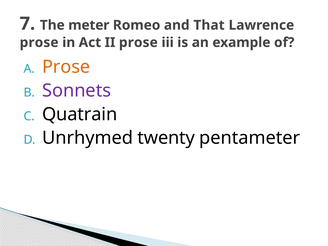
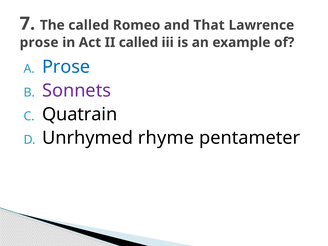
The meter: meter -> called (89, 25)
II prose: prose -> called (138, 42)
Prose colour: orange -> blue (66, 67)
twenty: twenty -> rhyme (166, 138)
